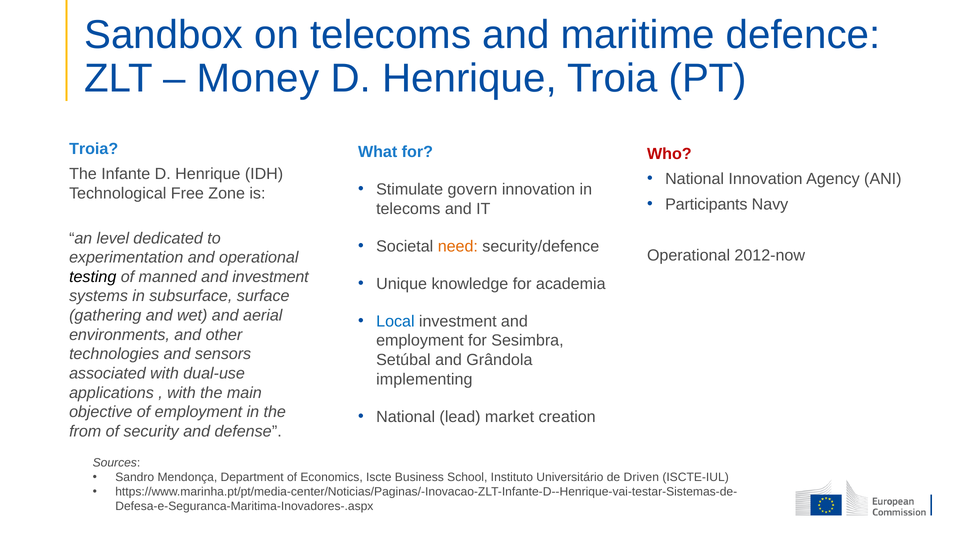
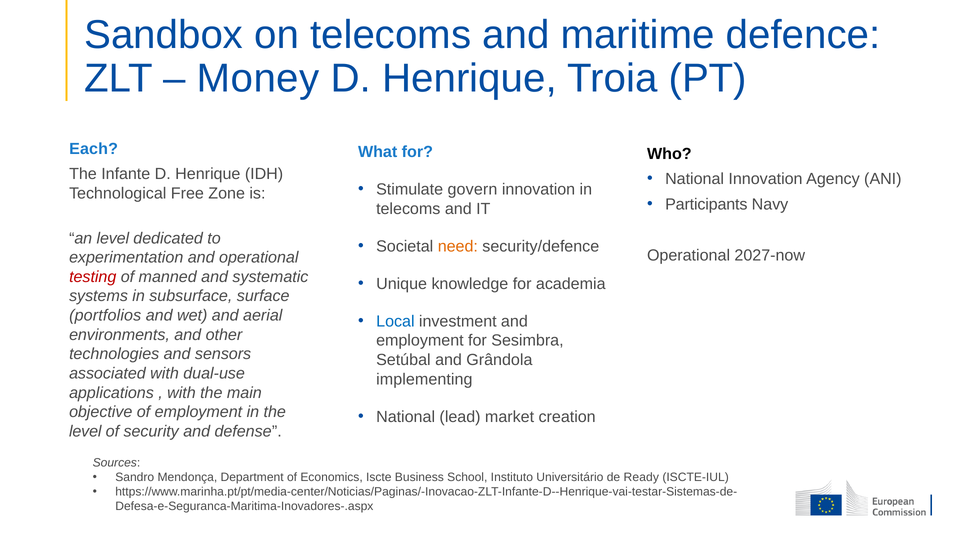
Troia: Troia -> Each (94, 149)
Who colour: red -> black (669, 154)
2012-now: 2012-now -> 2027-now (770, 255)
testing colour: black -> red (93, 277)
and investment: investment -> systematic (270, 277)
gathering: gathering -> portfolios (105, 315)
from: from -> level (85, 431)
Driven: Driven -> Ready (641, 477)
